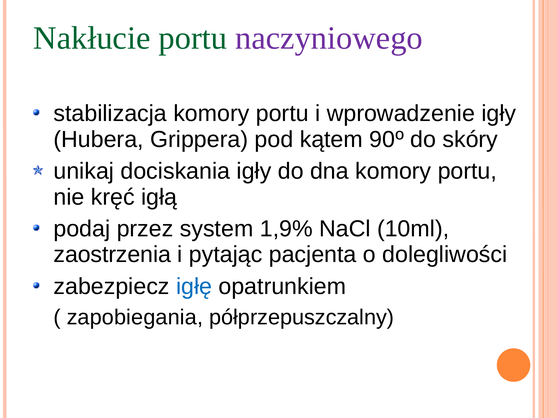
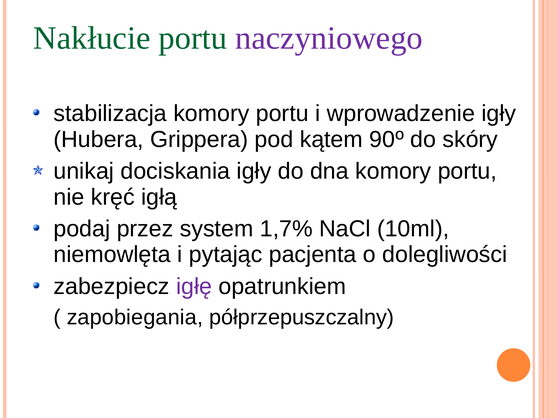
1,9%: 1,9% -> 1,7% (286, 229)
zaostrzenia: zaostrzenia -> niemowlęta (112, 255)
igłę colour: blue -> purple (194, 286)
